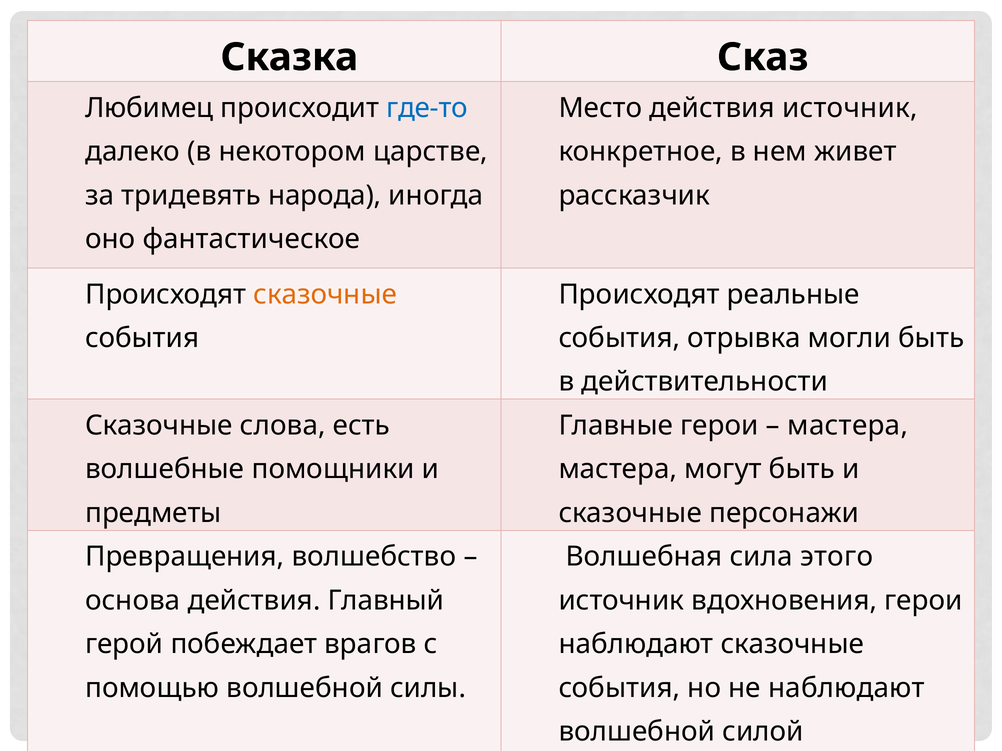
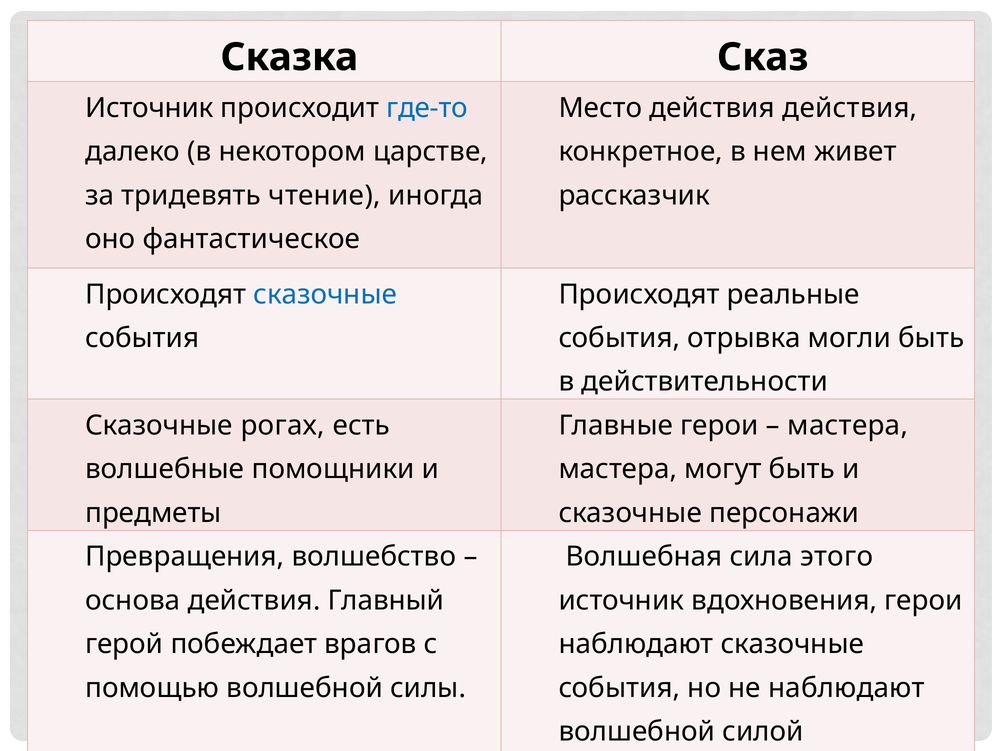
Любимец: Любимец -> Источник (149, 108)
действия источник: источник -> действия (850, 108)
народа: народа -> чтение (325, 195)
сказочные colour: orange -> blue (325, 295)
слова: слова -> рогах (283, 426)
